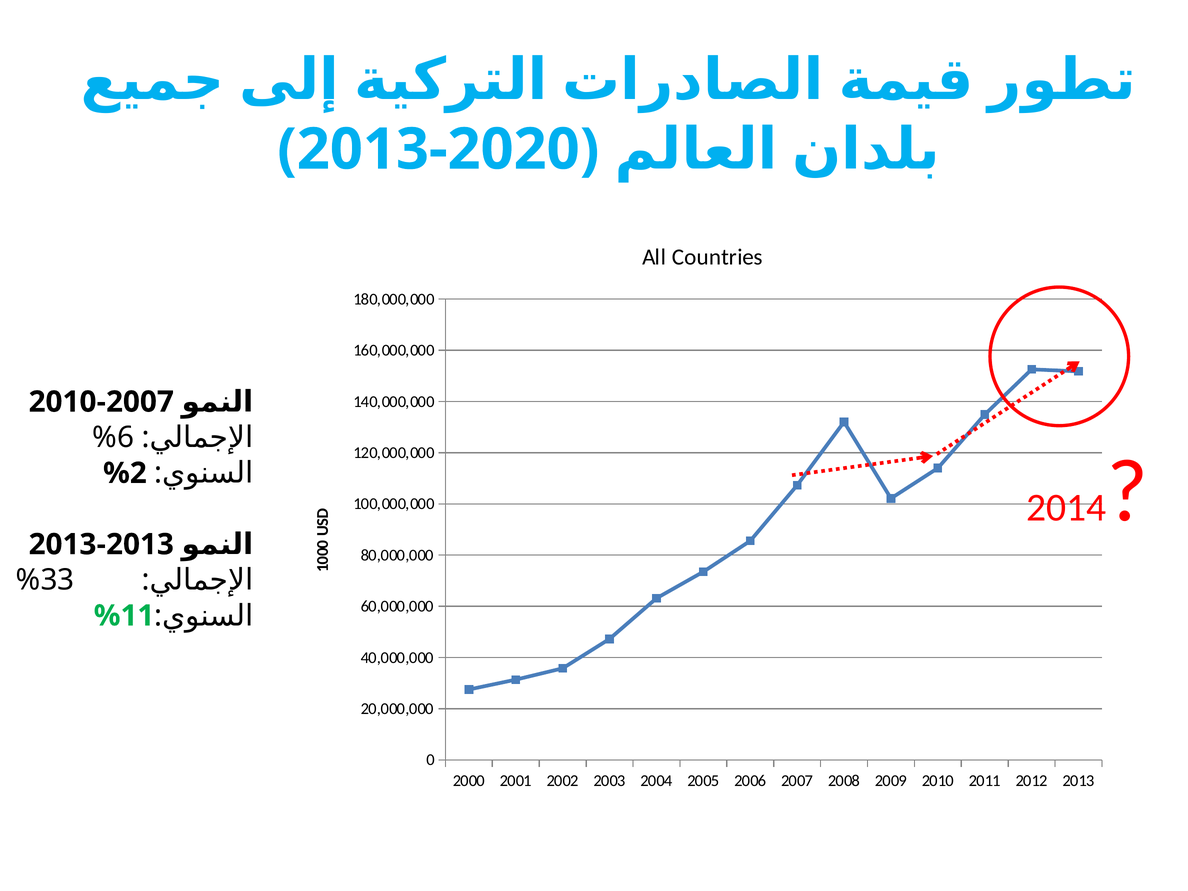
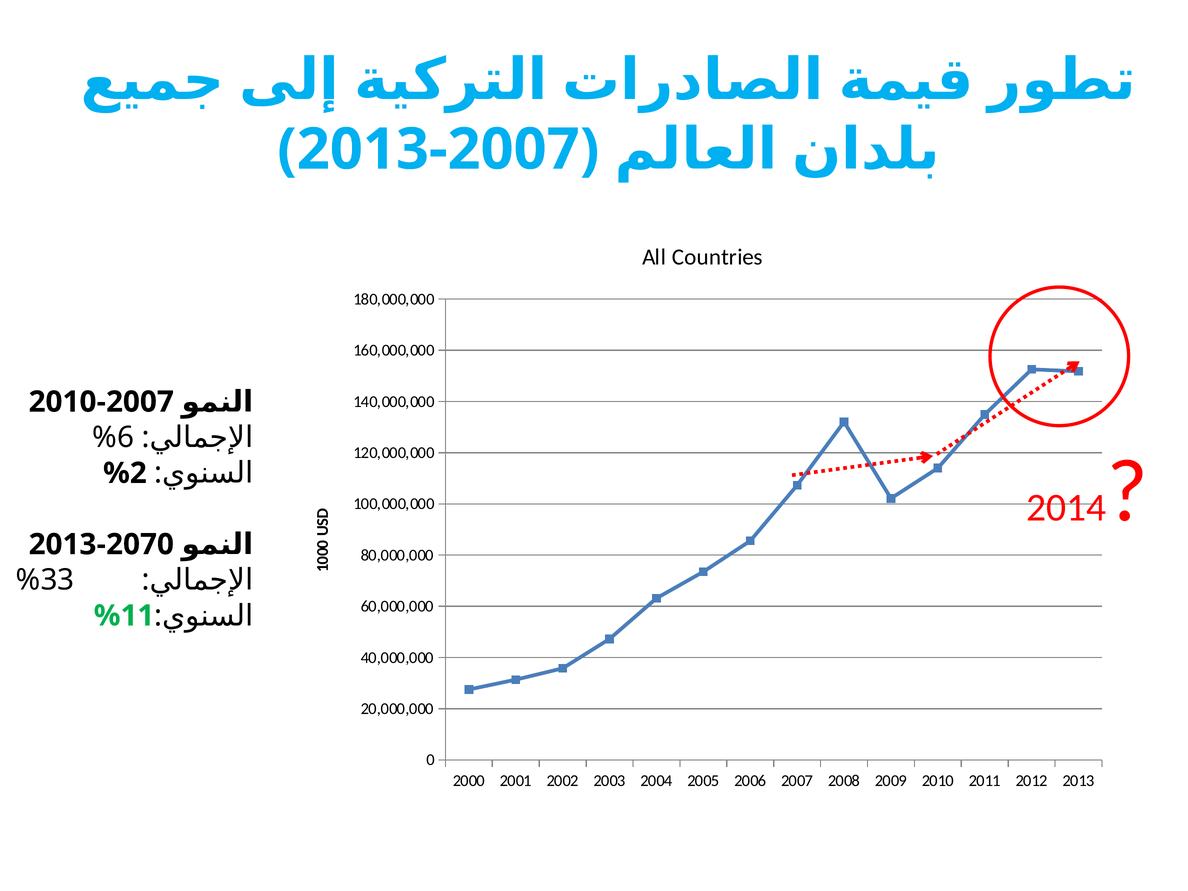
2020: 2020 -> 2007 (514, 150)
2013: 2013 -> 2070 (140, 544)
